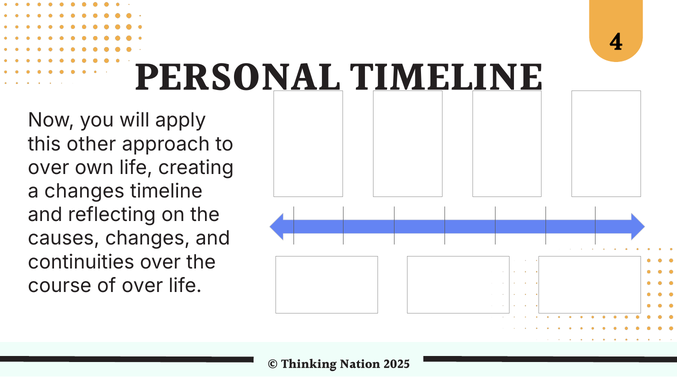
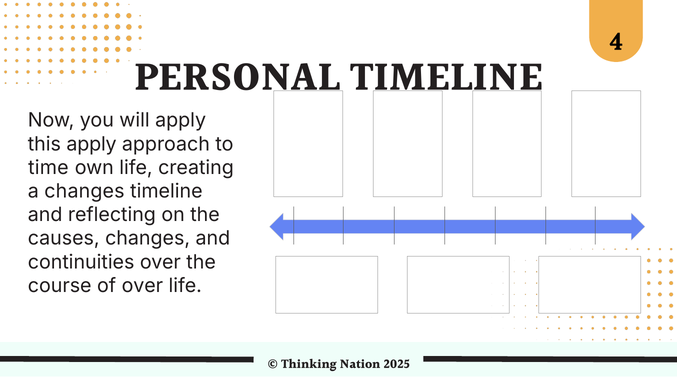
this other: other -> apply (92, 144)
over: over -> time (48, 168)
